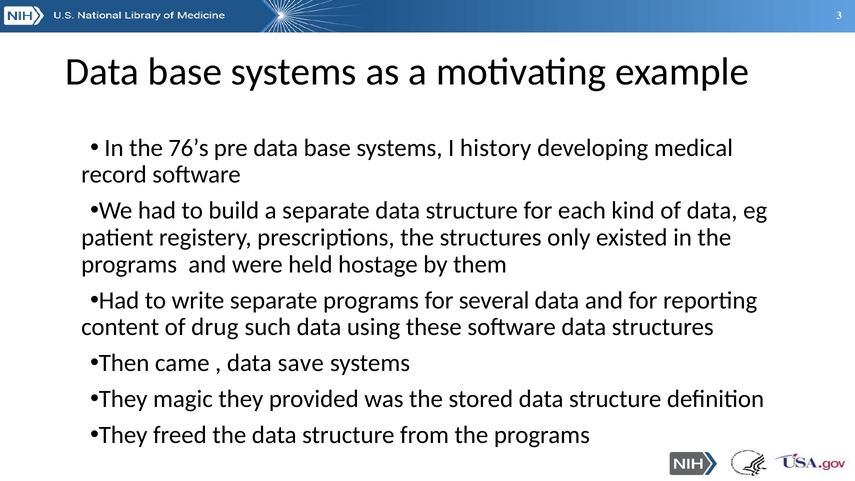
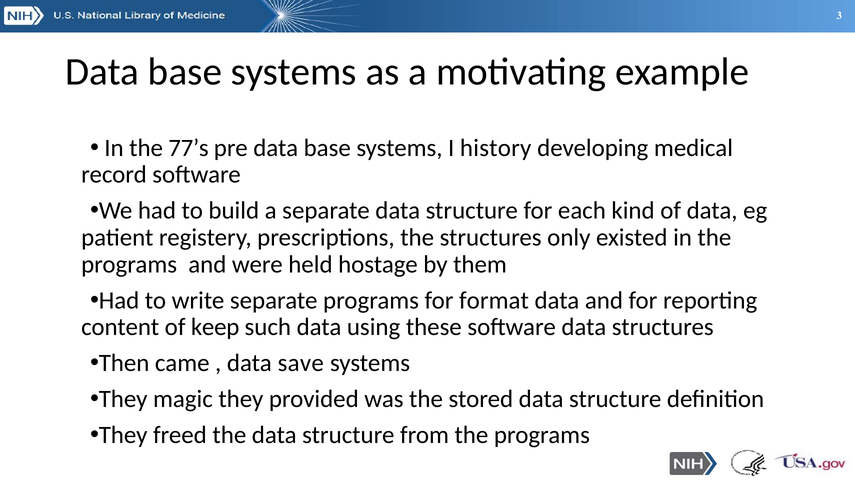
76’s: 76’s -> 77’s (189, 148)
several: several -> format (494, 300)
drug: drug -> keep (215, 327)
